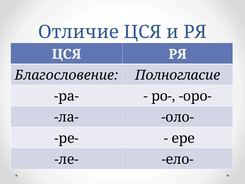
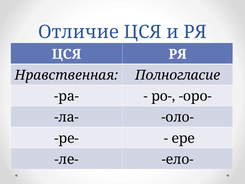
Благословение: Благословение -> Нравственная (66, 75)
